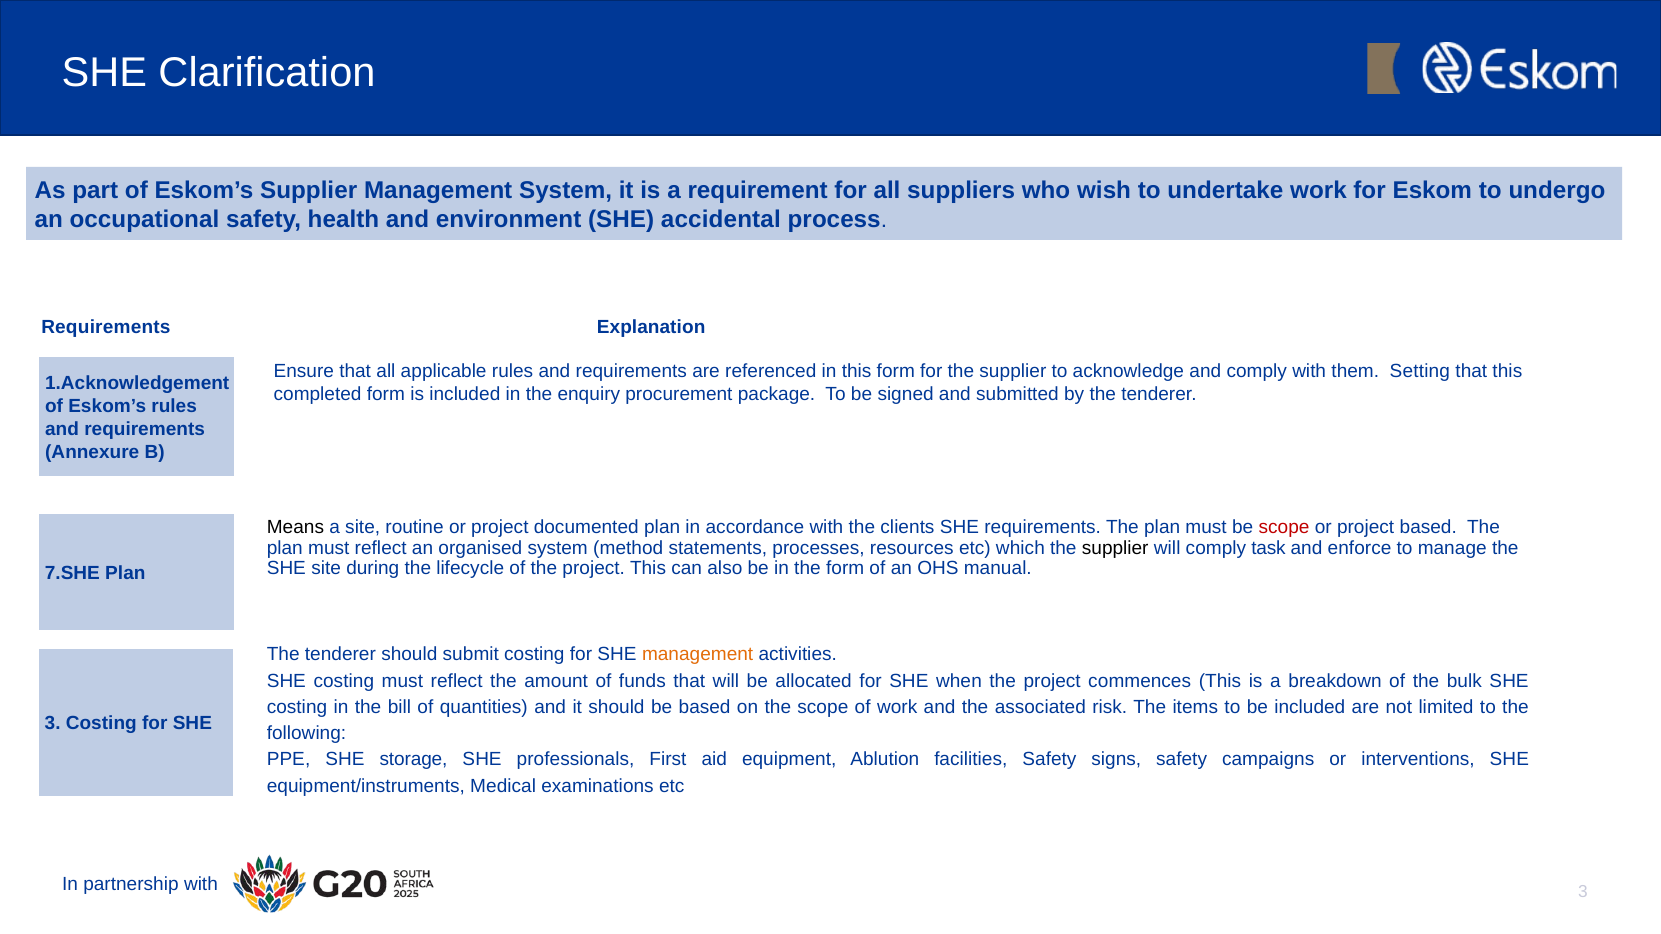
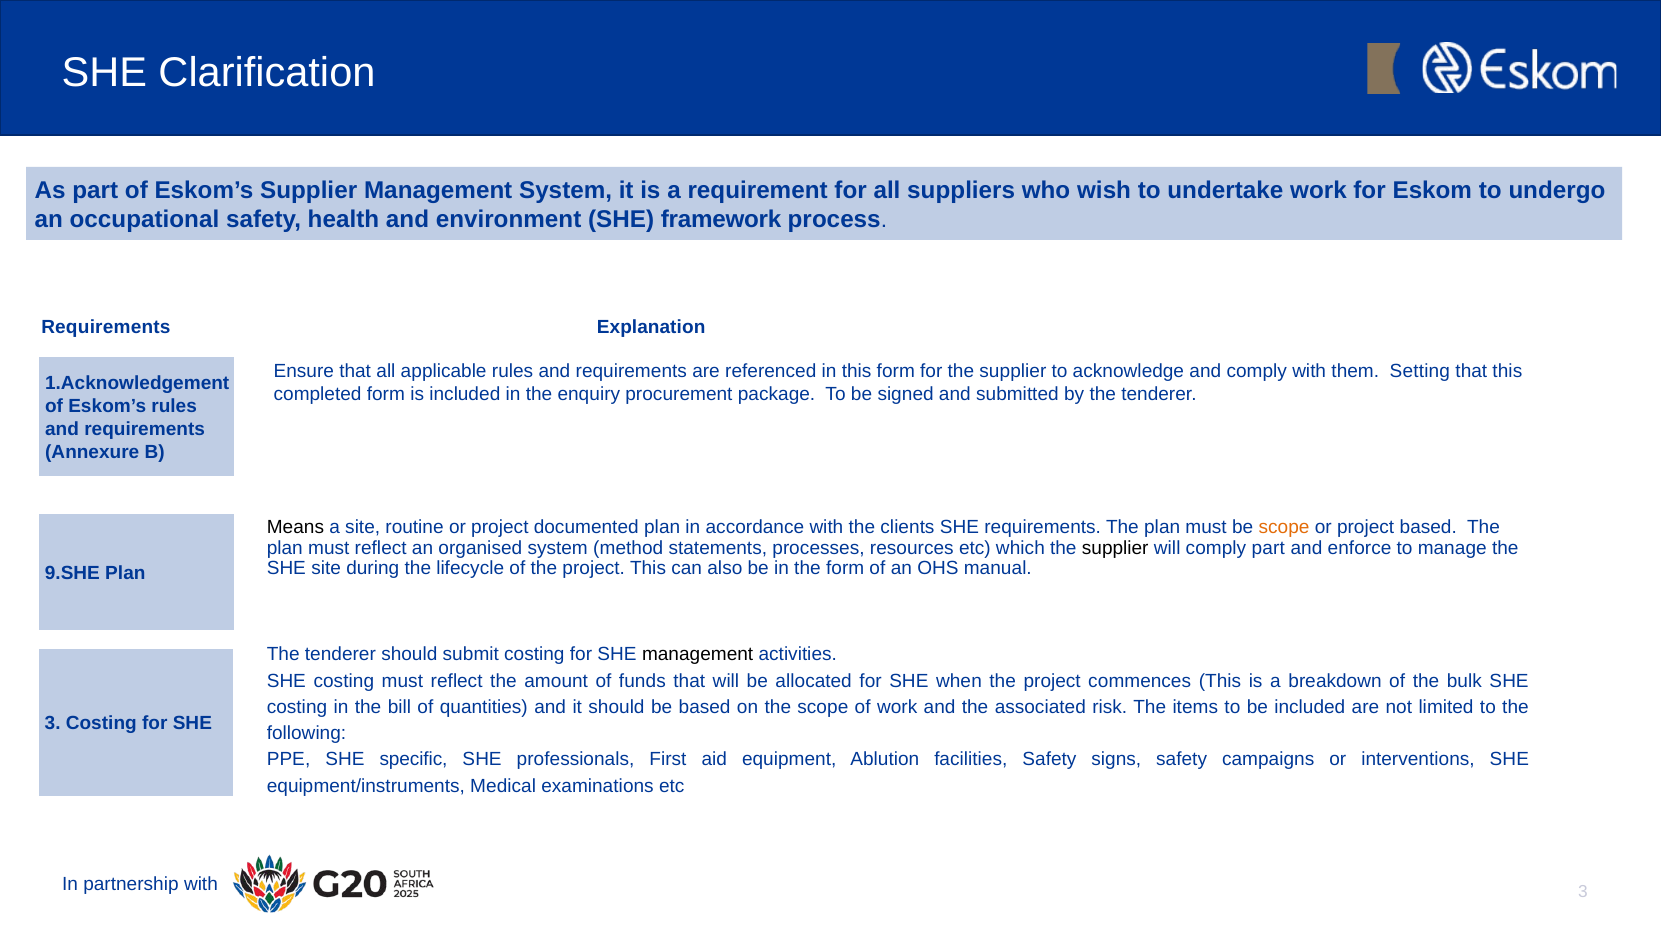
accidental: accidental -> framework (721, 220)
scope colour: red -> orange (1284, 527)
comply task: task -> part (1268, 548)
7.SHE: 7.SHE -> 9.SHE (72, 573)
management colour: orange -> black (698, 655)
storage: storage -> specific (413, 760)
